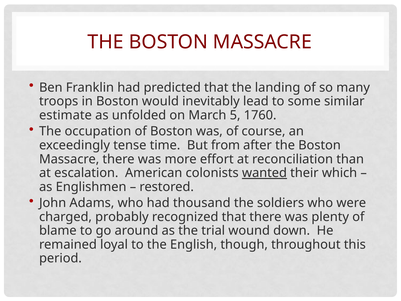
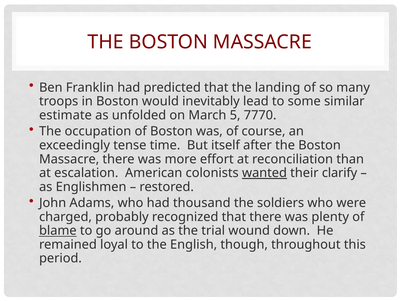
1760: 1760 -> 7770 (260, 115)
from: from -> itself (225, 145)
which: which -> clarify (340, 173)
blame underline: none -> present (58, 231)
